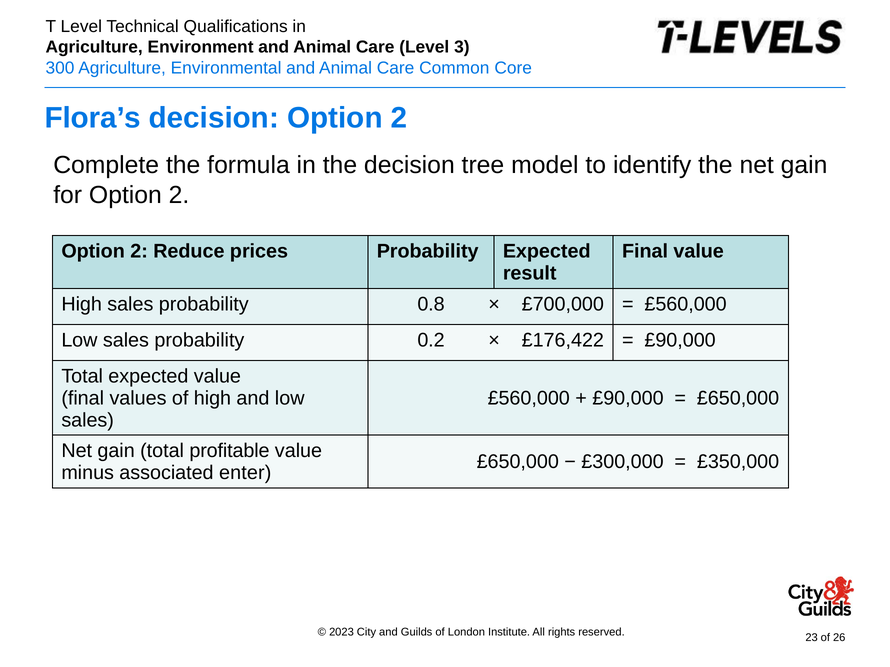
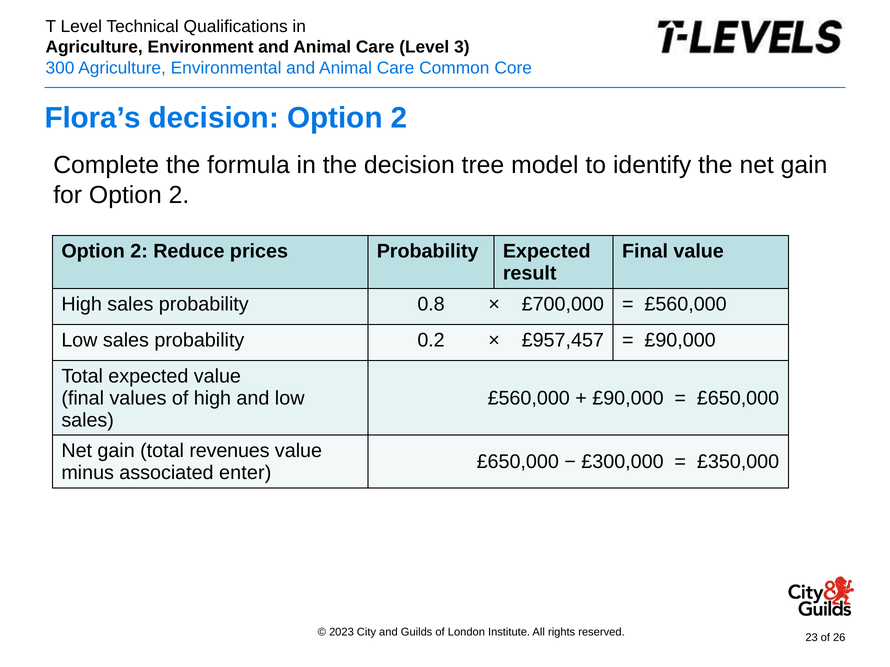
£176,422: £176,422 -> £957,457 (563, 340)
profitable: profitable -> revenues (229, 451)
